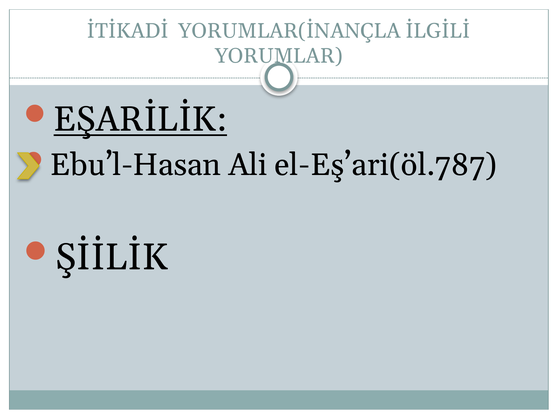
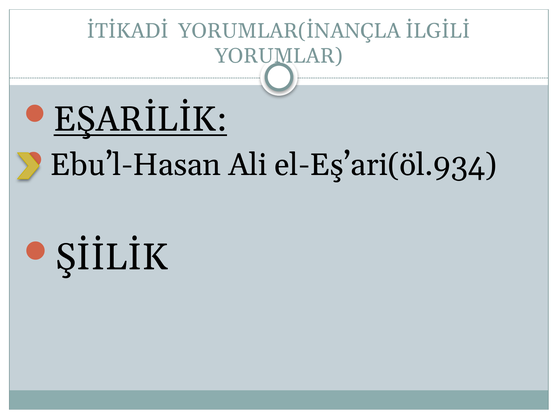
el-Eş’ari(öl.787: el-Eş’ari(öl.787 -> el-Eş’ari(öl.934 (386, 165)
